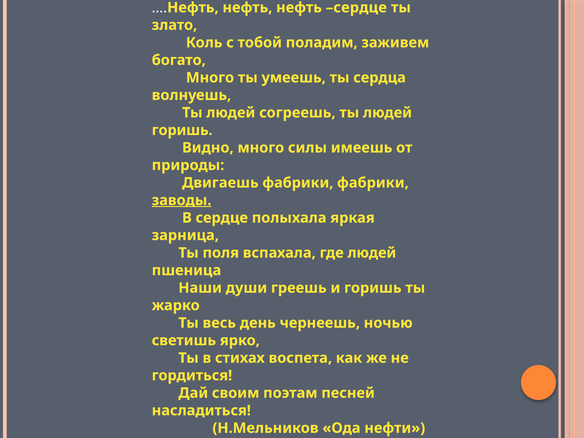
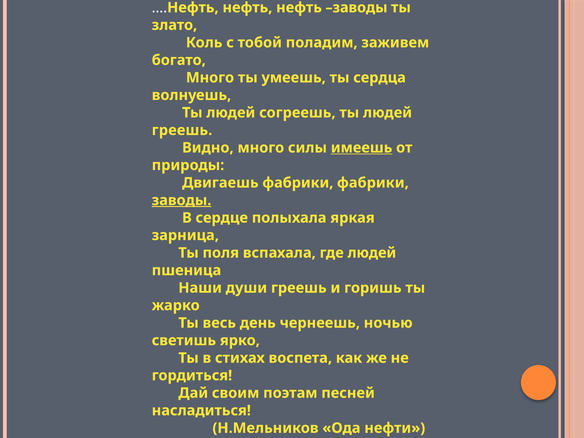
нефть сердце: сердце -> заводы (356, 8)
горишь: горишь -> греешь (182, 130)
имеешь underline: none -> present (362, 148)
